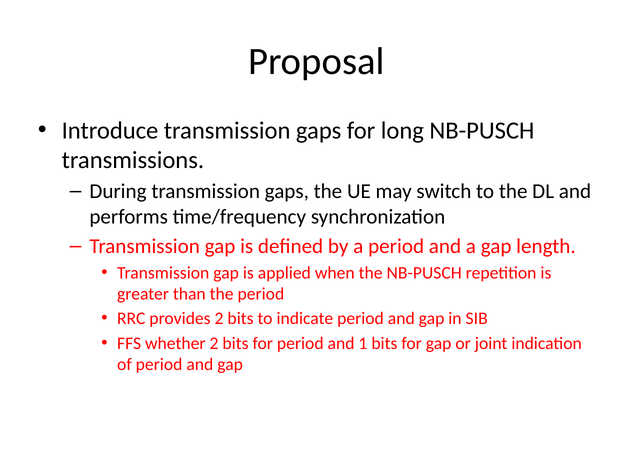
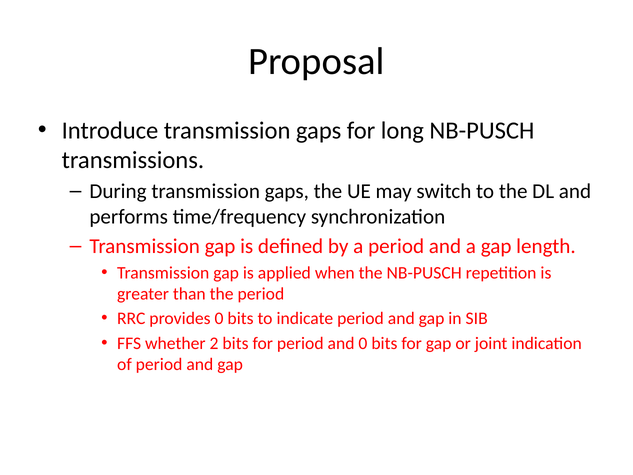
provides 2: 2 -> 0 (219, 318)
and 1: 1 -> 0 (363, 343)
